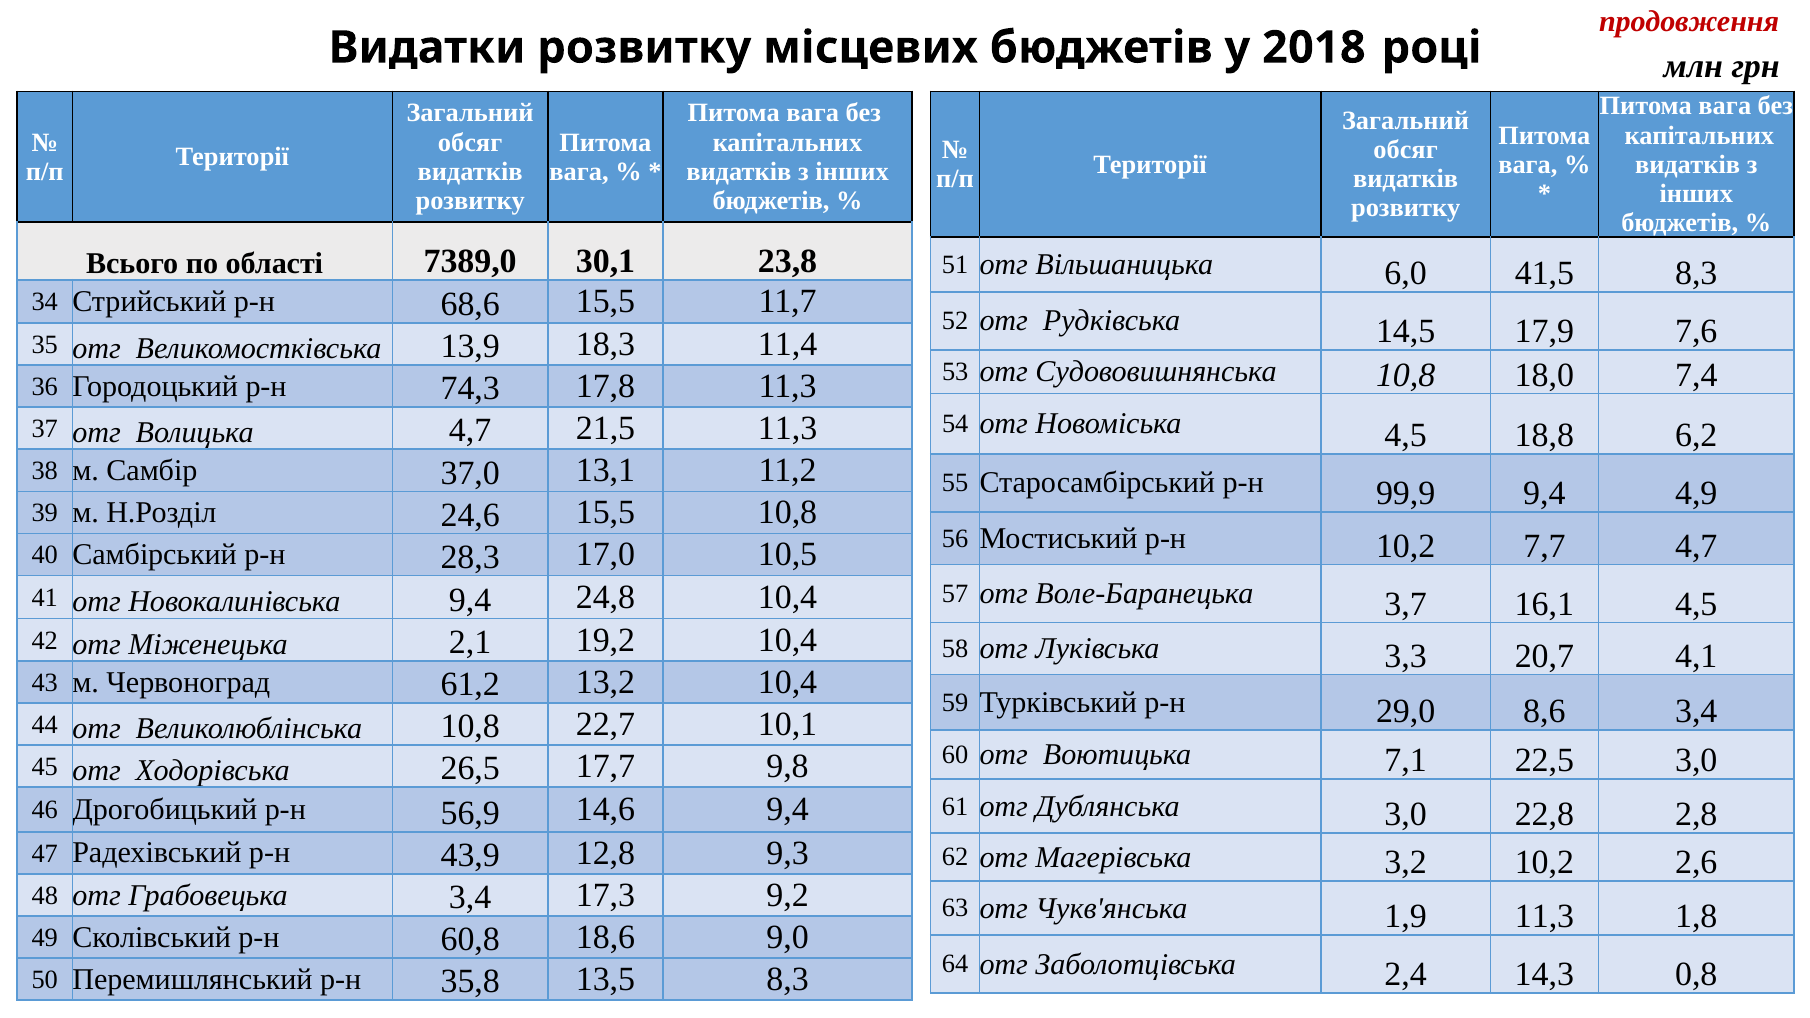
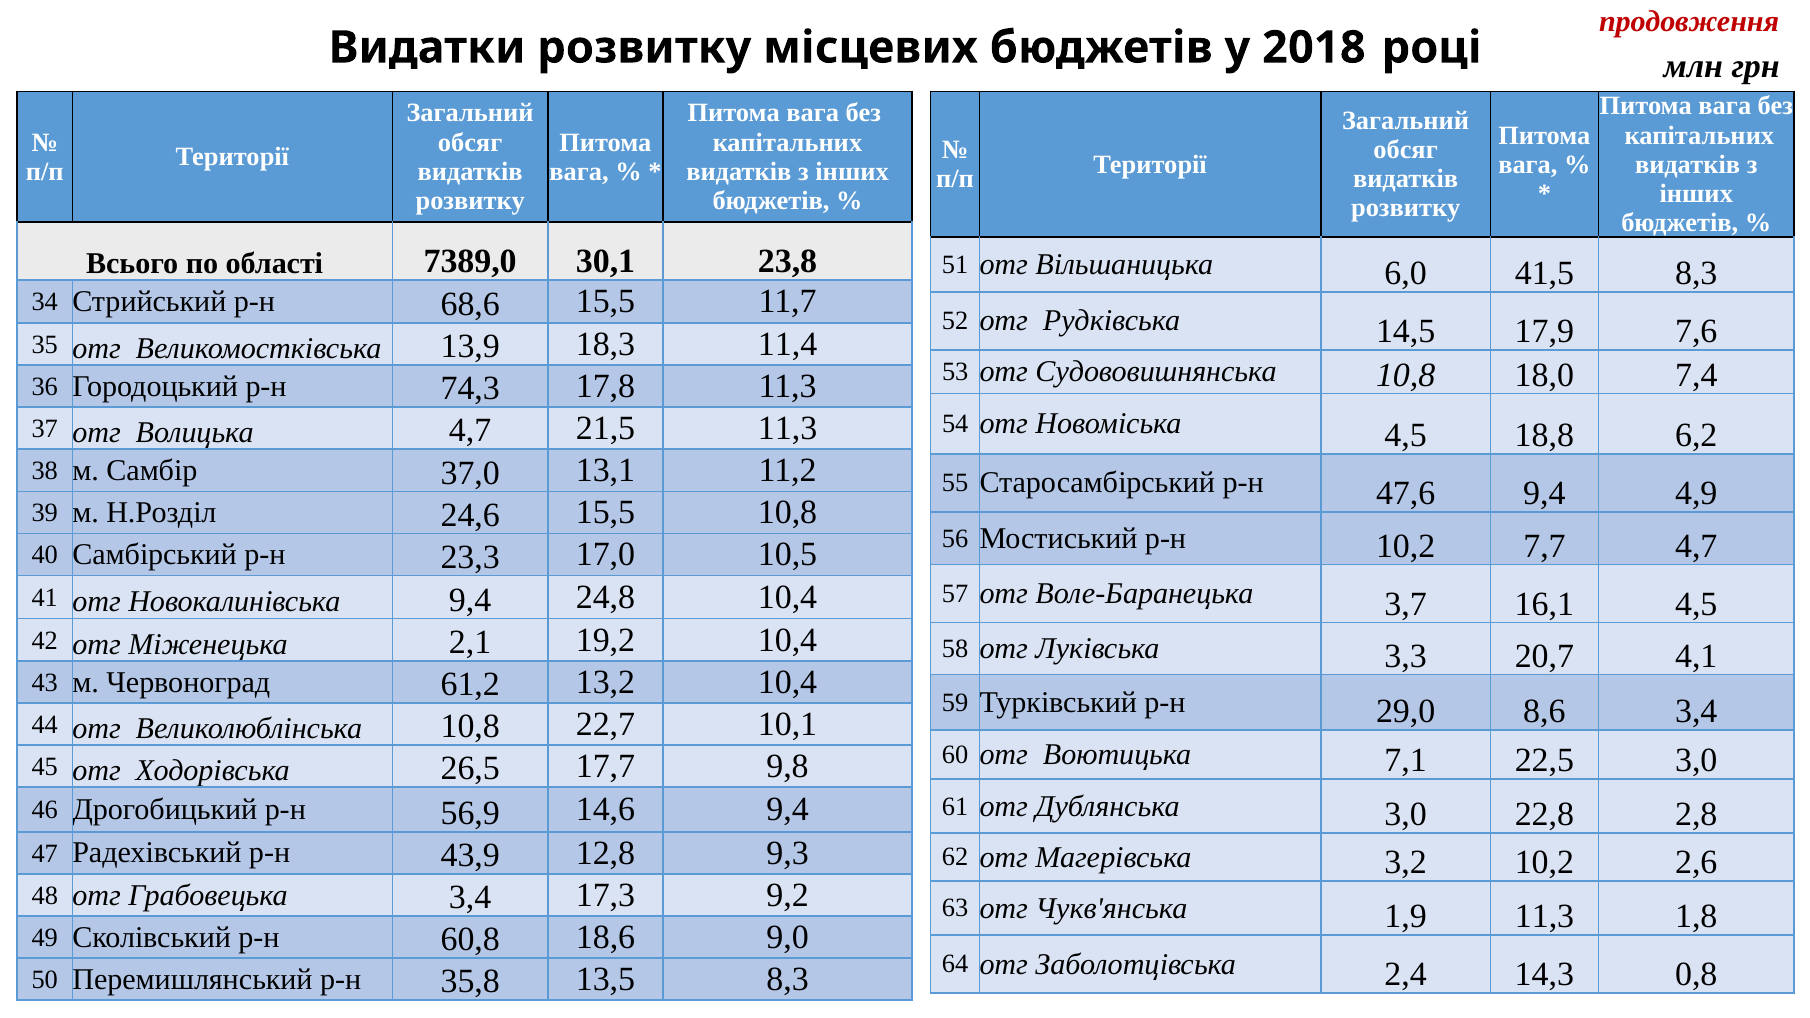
99,9: 99,9 -> 47,6 (1406, 493)
28,3: 28,3 -> 23,3 (470, 557)
